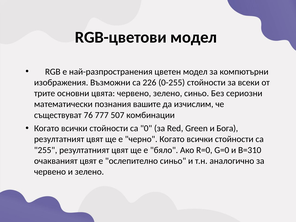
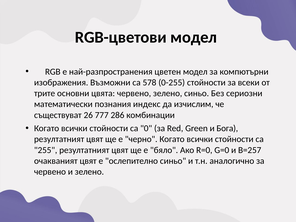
226: 226 -> 578 (149, 82)
вашите: вашите -> индекс (147, 104)
76: 76 -> 26 (88, 115)
507: 507 -> 286 (117, 115)
B=310: B=310 -> B=257 (250, 150)
